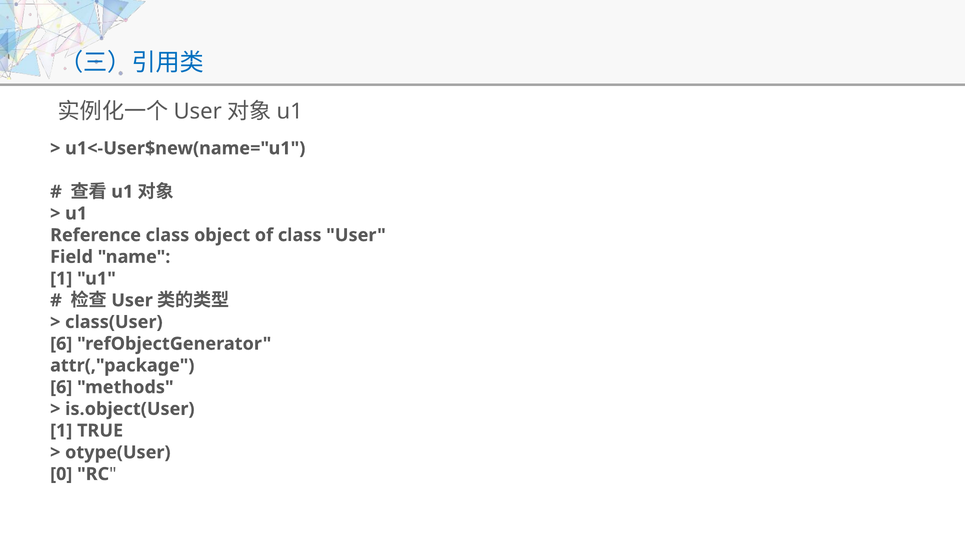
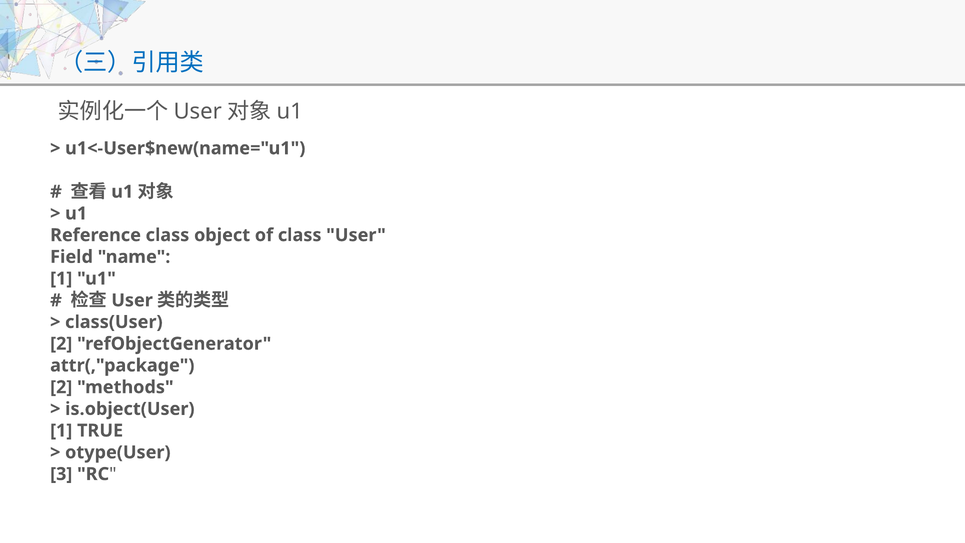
6: 6 -> 2 (61, 344)
6: 6 -> 2 (61, 387)
0: 0 -> 3 (61, 474)
